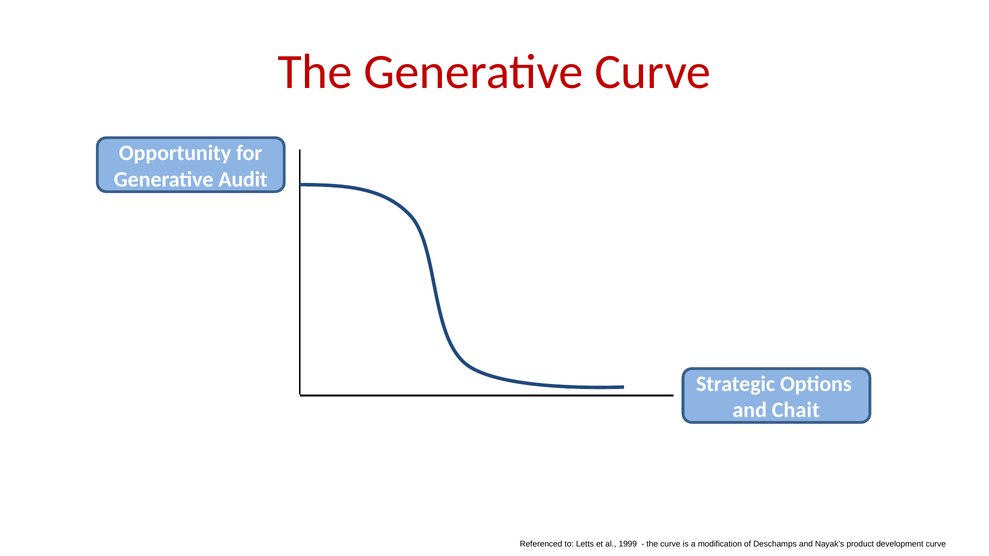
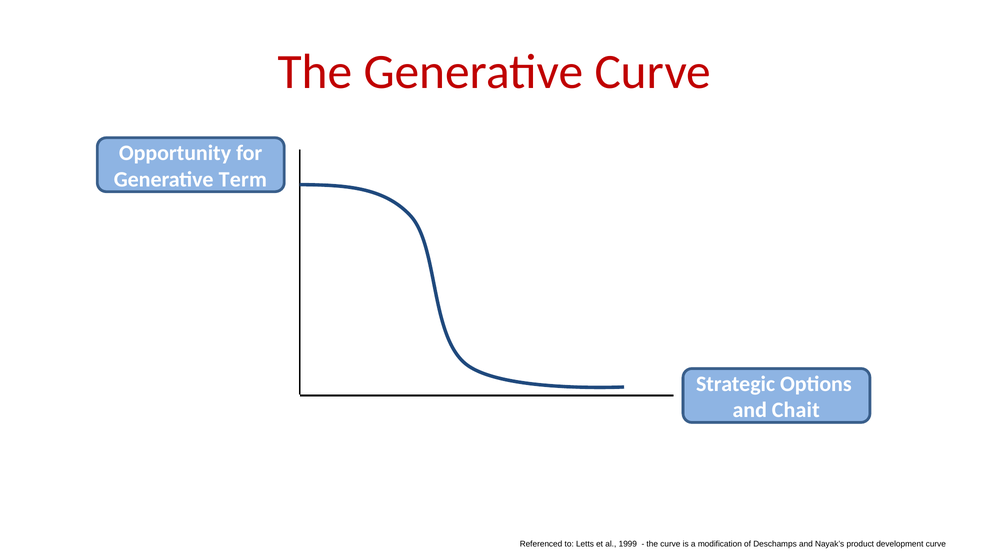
Audit: Audit -> Term (243, 179)
